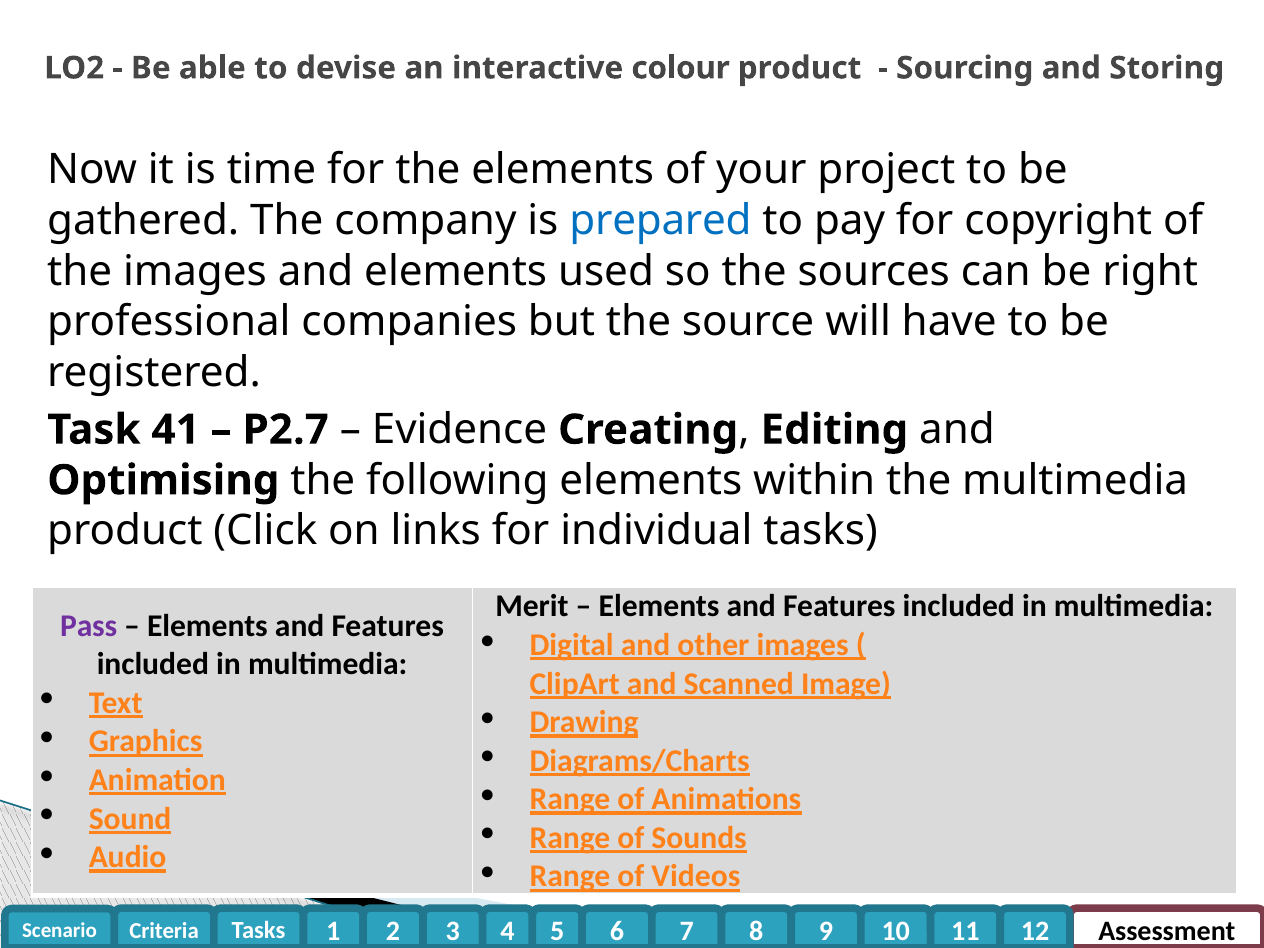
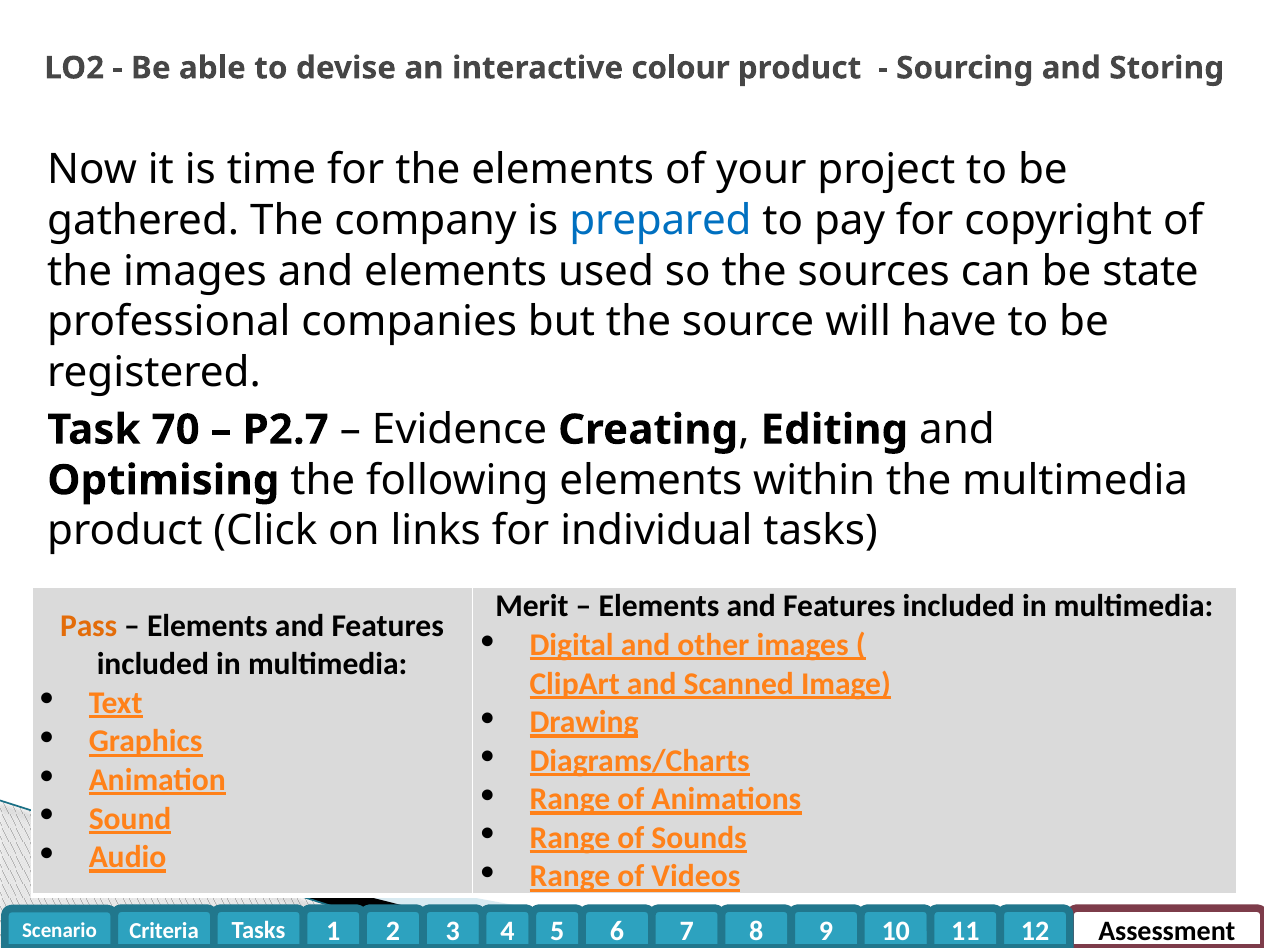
right: right -> state (1150, 271)
41: 41 -> 70 (176, 430)
Pass colour: purple -> orange (89, 626)
